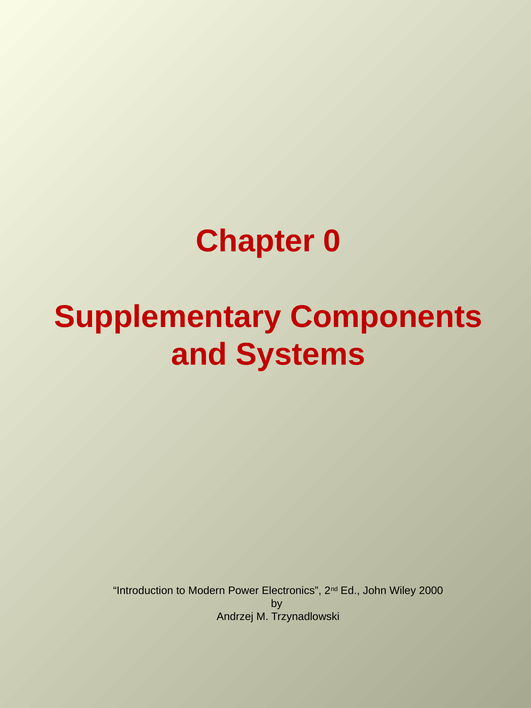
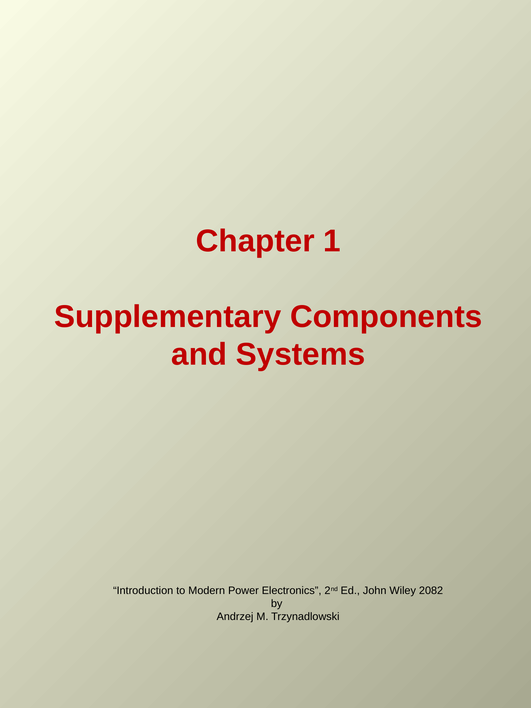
0: 0 -> 1 (332, 241)
2000: 2000 -> 2082 (431, 591)
